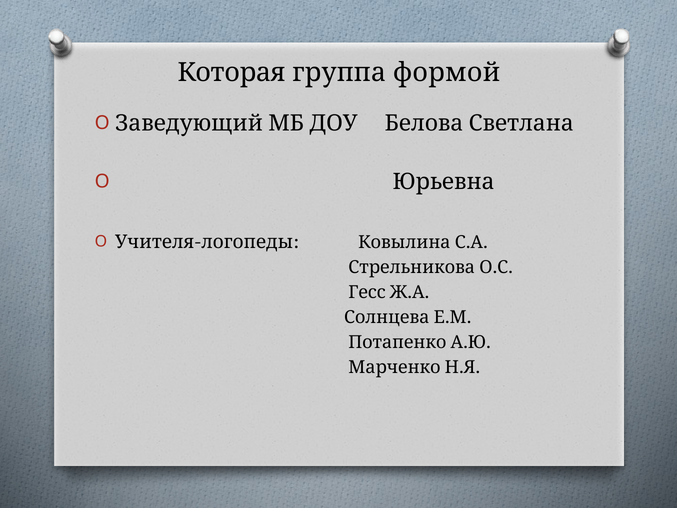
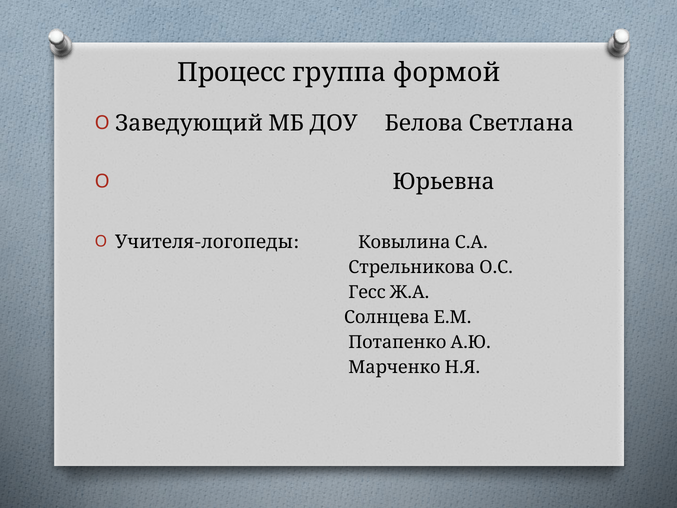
Которая: Которая -> Процесс (232, 72)
